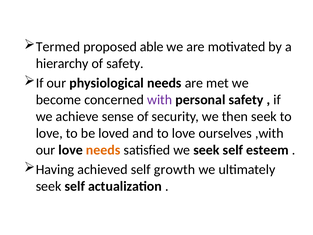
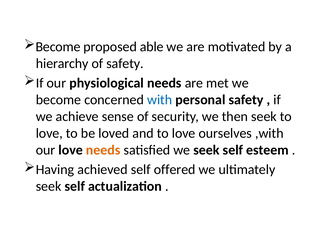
Termed: Termed -> Become (58, 47)
with colour: purple -> blue (160, 100)
growth: growth -> offered (175, 169)
